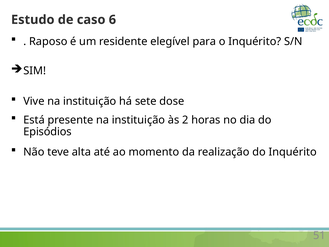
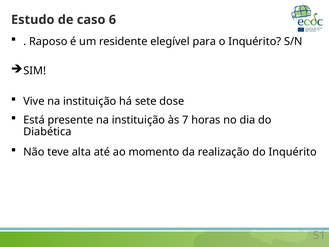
2: 2 -> 7 (185, 120)
Episódios: Episódios -> Diabética (47, 132)
